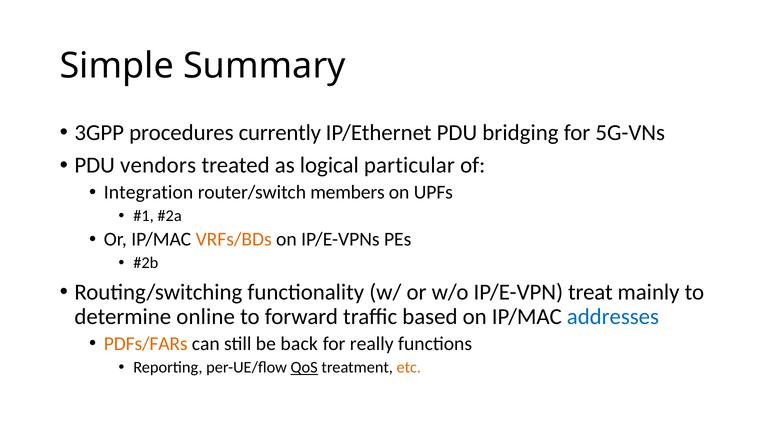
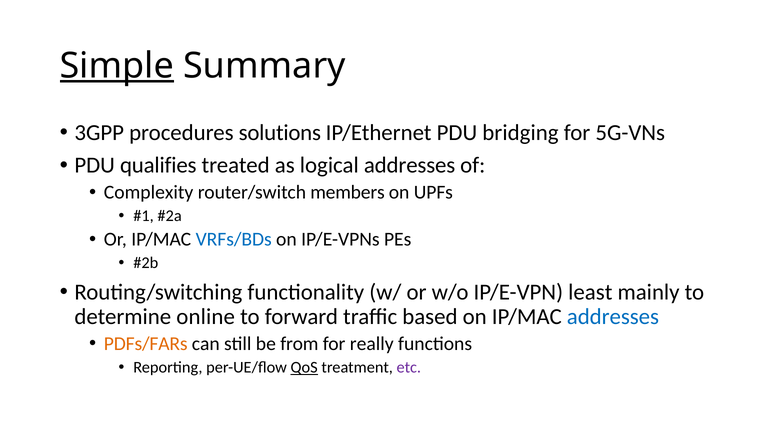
Simple underline: none -> present (117, 66)
currently: currently -> solutions (280, 133)
vendors: vendors -> qualifies (158, 165)
logical particular: particular -> addresses (410, 165)
Integration: Integration -> Complexity (149, 192)
VRFs/BDs colour: orange -> blue (234, 239)
treat: treat -> least (590, 292)
back: back -> from (299, 344)
etc colour: orange -> purple (409, 367)
